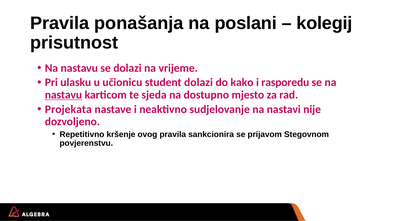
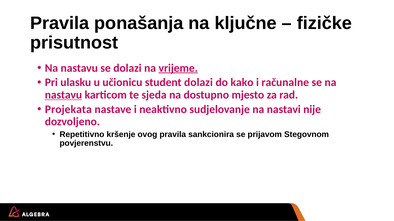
poslani: poslani -> ključne (246, 23)
kolegij: kolegij -> fizičke (324, 23)
vrijeme underline: none -> present (178, 68)
rasporedu: rasporedu -> računalne (285, 83)
